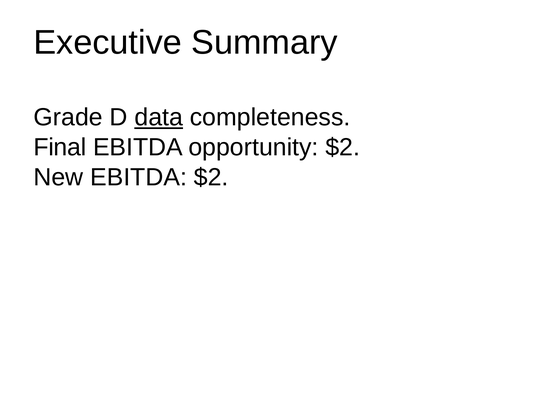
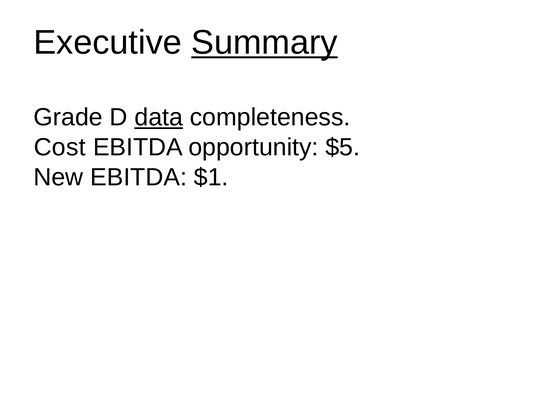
Summary underline: none -> present (264, 43)
Final: Final -> Cost (60, 147)
opportunity $2: $2 -> $5 (343, 147)
EBITDA $2: $2 -> $1 (211, 177)
